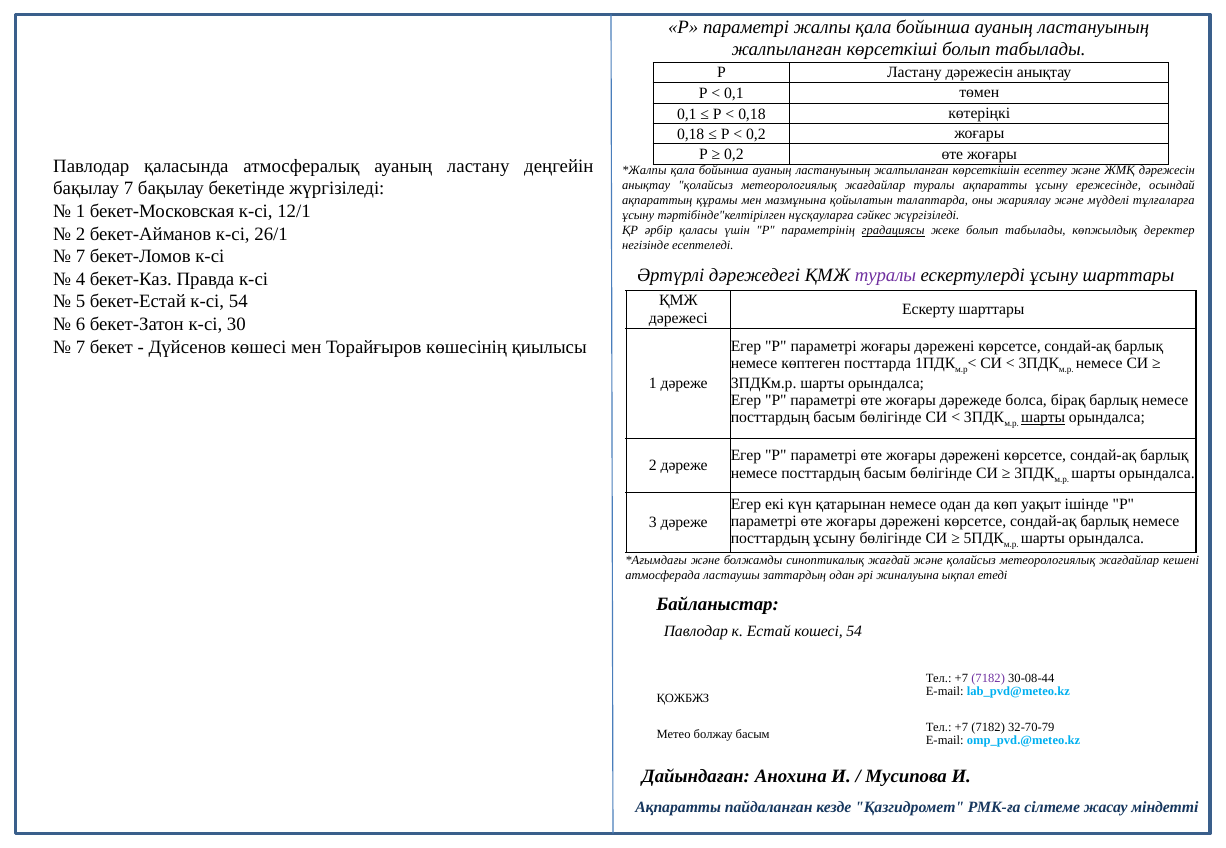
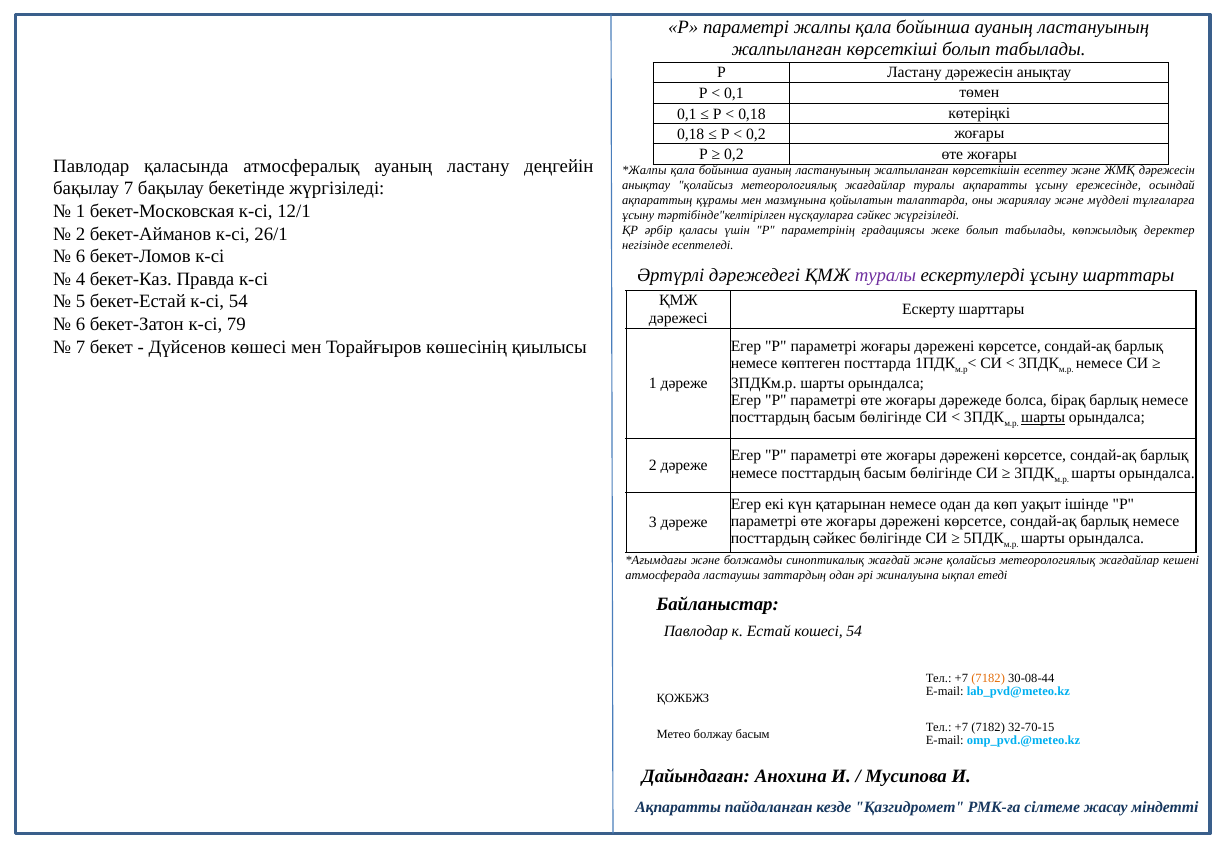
градациясы underline: present -> none (893, 231)
7: 7 -> 6 (81, 257)
30: 30 -> 79 (236, 325)
посттардың ұсыну: ұсыну -> сәйкес (835, 539)
7182 colour: purple -> orange (988, 679)
32-70-79: 32-70-79 -> 32-70-15 (1031, 728)
